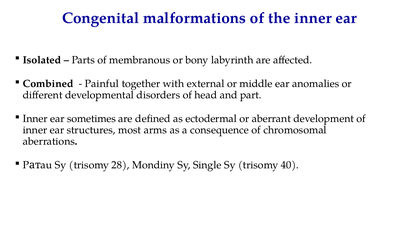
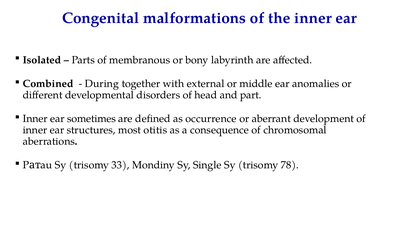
Painful: Painful -> During (102, 84)
ectodermal: ectodermal -> occurrence (211, 119)
arms: arms -> otitis (155, 130)
28: 28 -> 33 (121, 166)
40: 40 -> 78 (290, 166)
